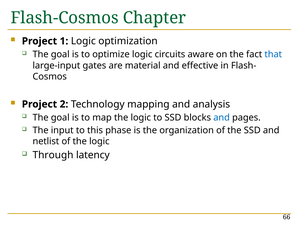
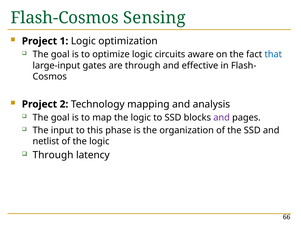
Chapter: Chapter -> Sensing (154, 18)
are material: material -> through (143, 65)
and colour: blue -> purple (222, 117)
